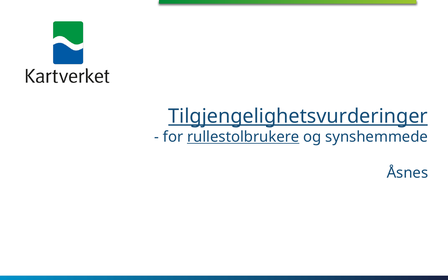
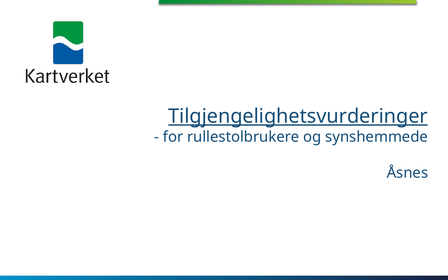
rullestolbrukere underline: present -> none (243, 137)
